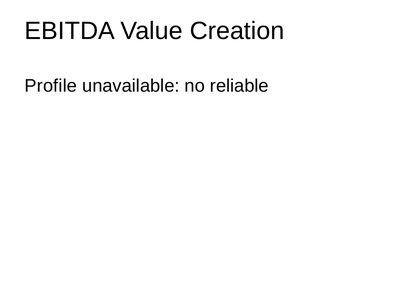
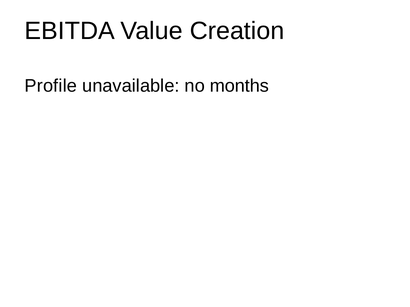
reliable: reliable -> months (239, 86)
